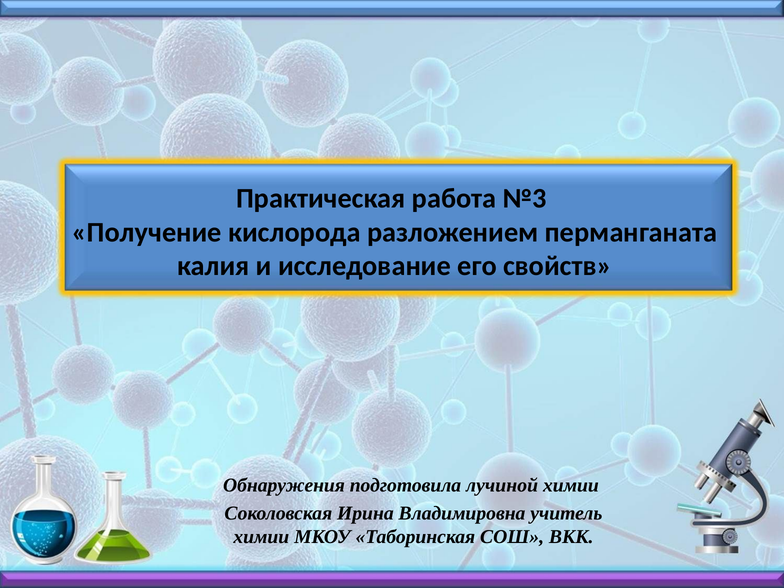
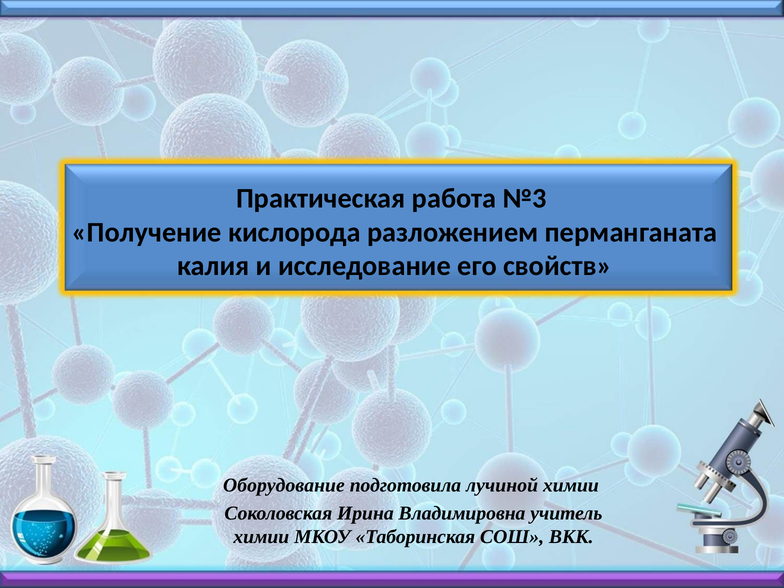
Обнаружения: Обнаружения -> Оборудование (284, 485)
